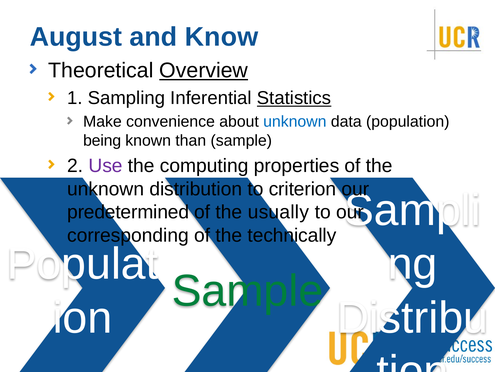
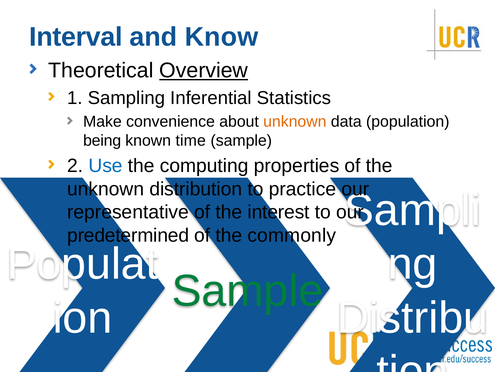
August: August -> Interval (76, 37)
Statistics underline: present -> none (294, 98)
unknown colour: blue -> orange (295, 121)
than: than -> time (191, 140)
Use colour: purple -> blue (106, 166)
criterion: criterion -> practice (302, 189)
predetermined: predetermined -> representative (128, 212)
usually: usually -> interest (279, 212)
corresponding: corresponding -> predetermined (128, 235)
technically: technically -> commonly (292, 235)
